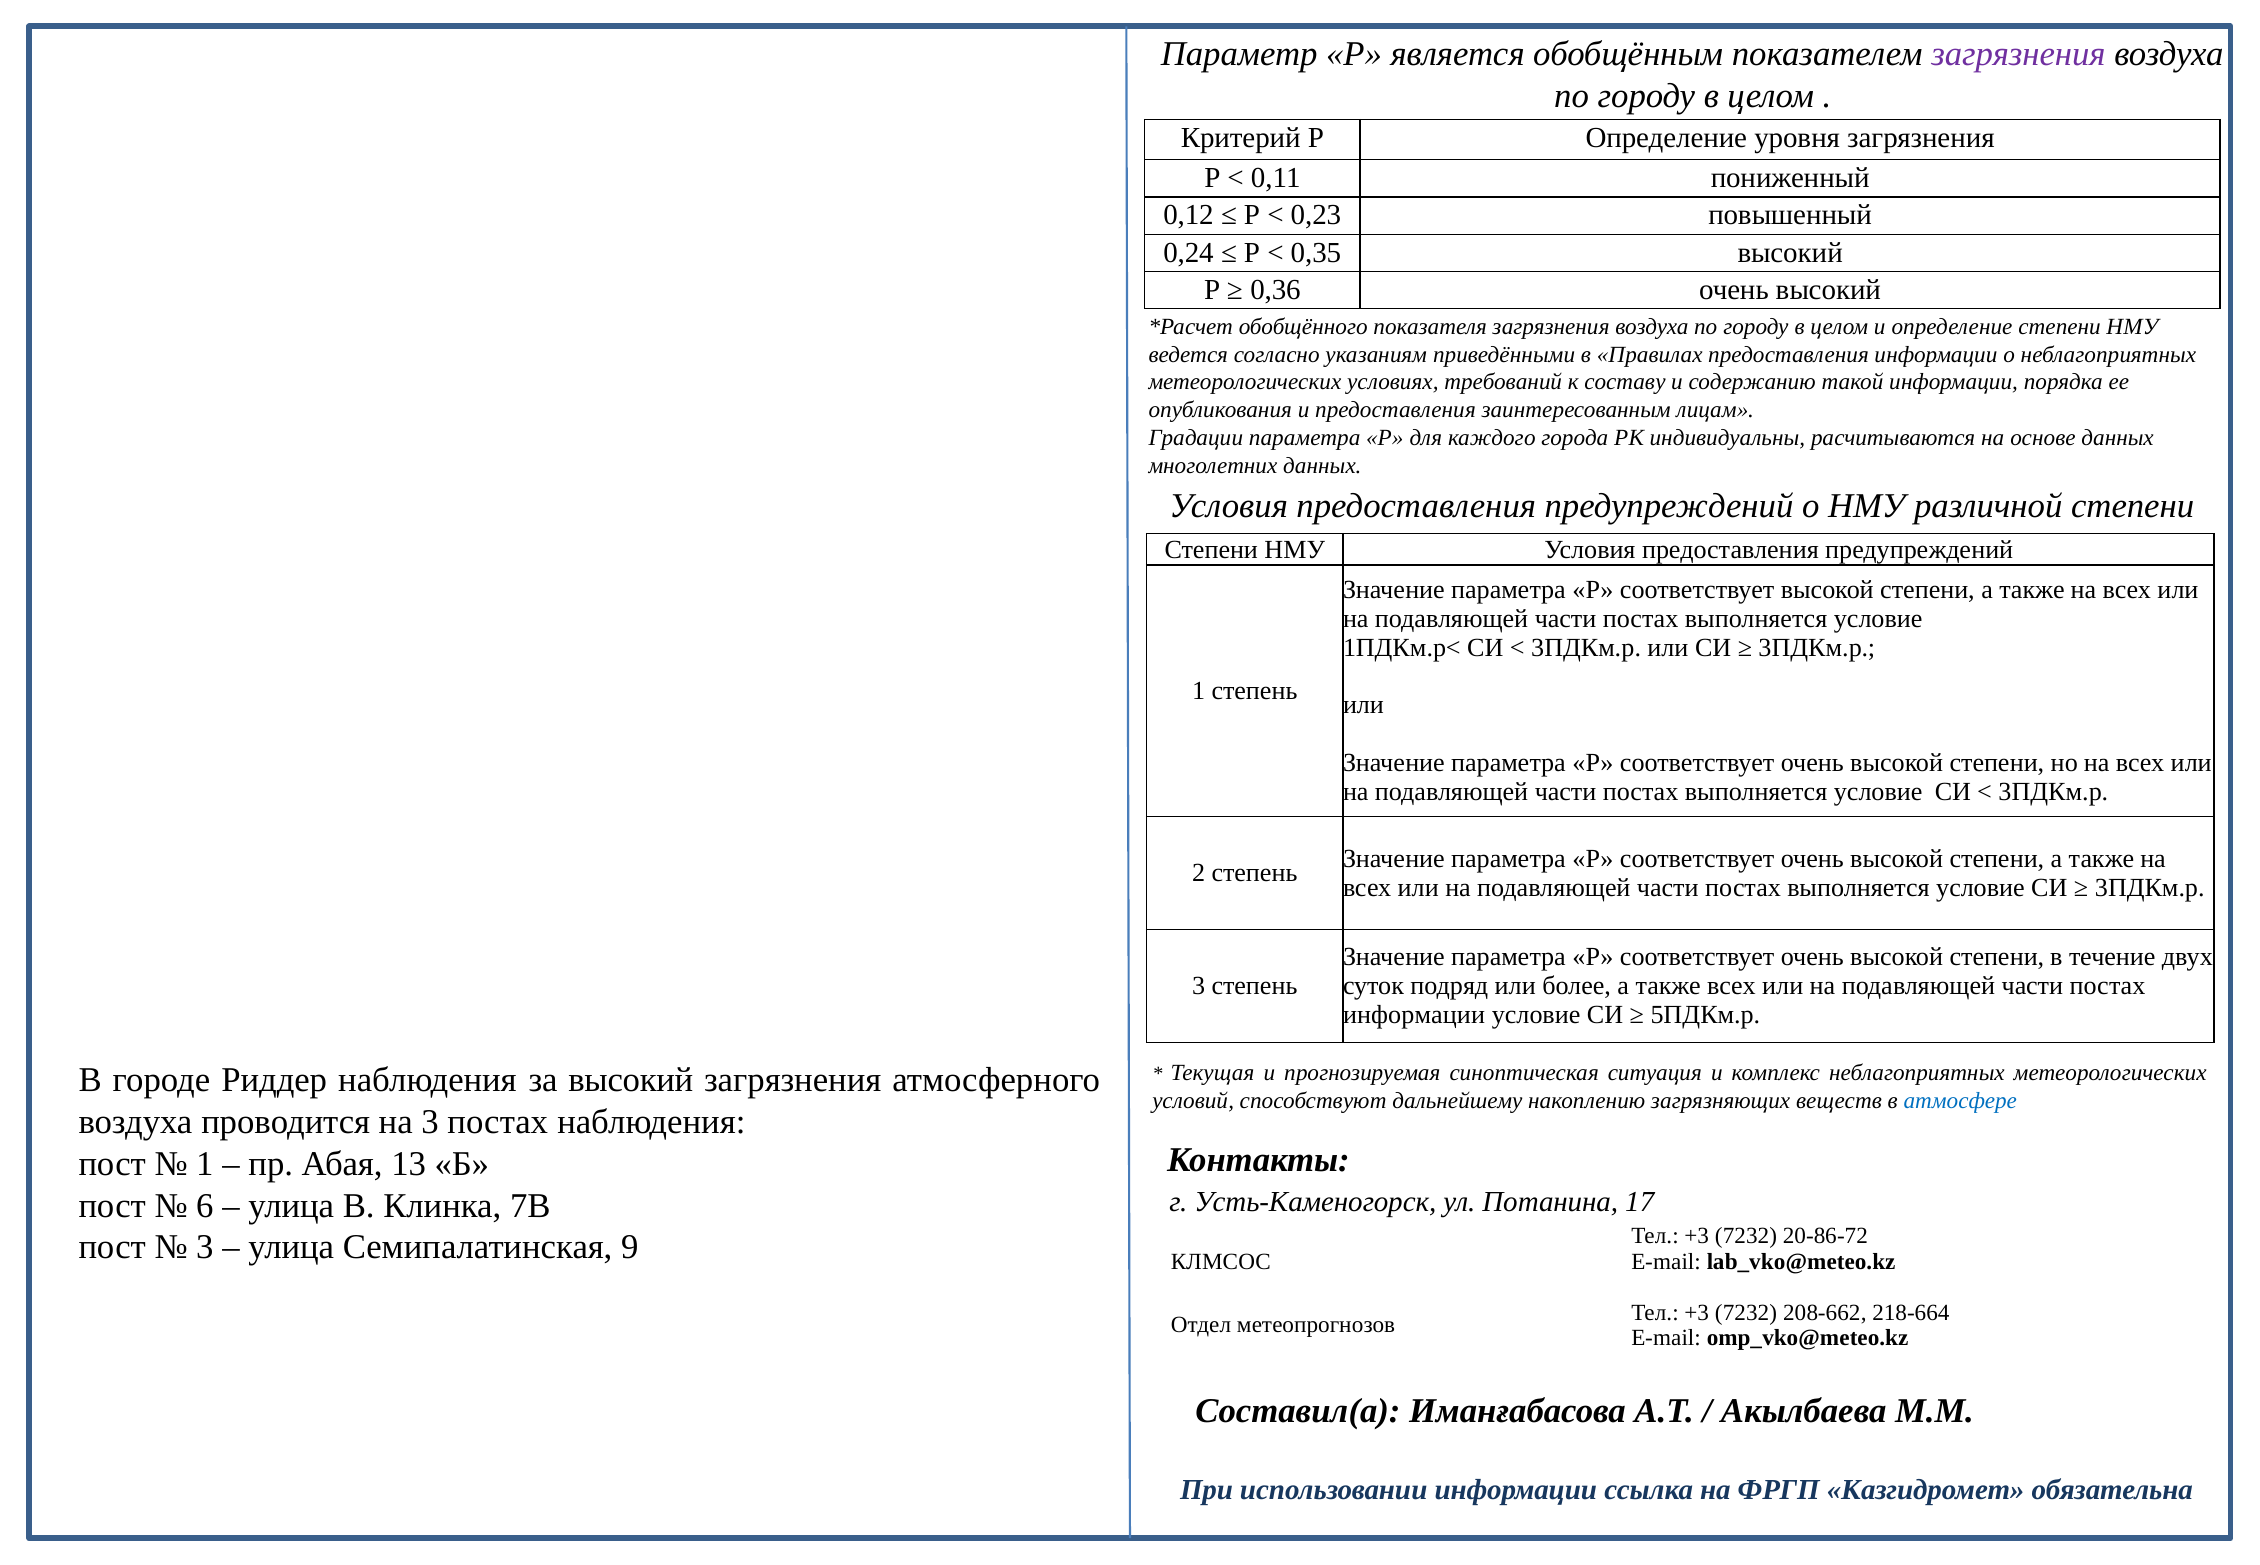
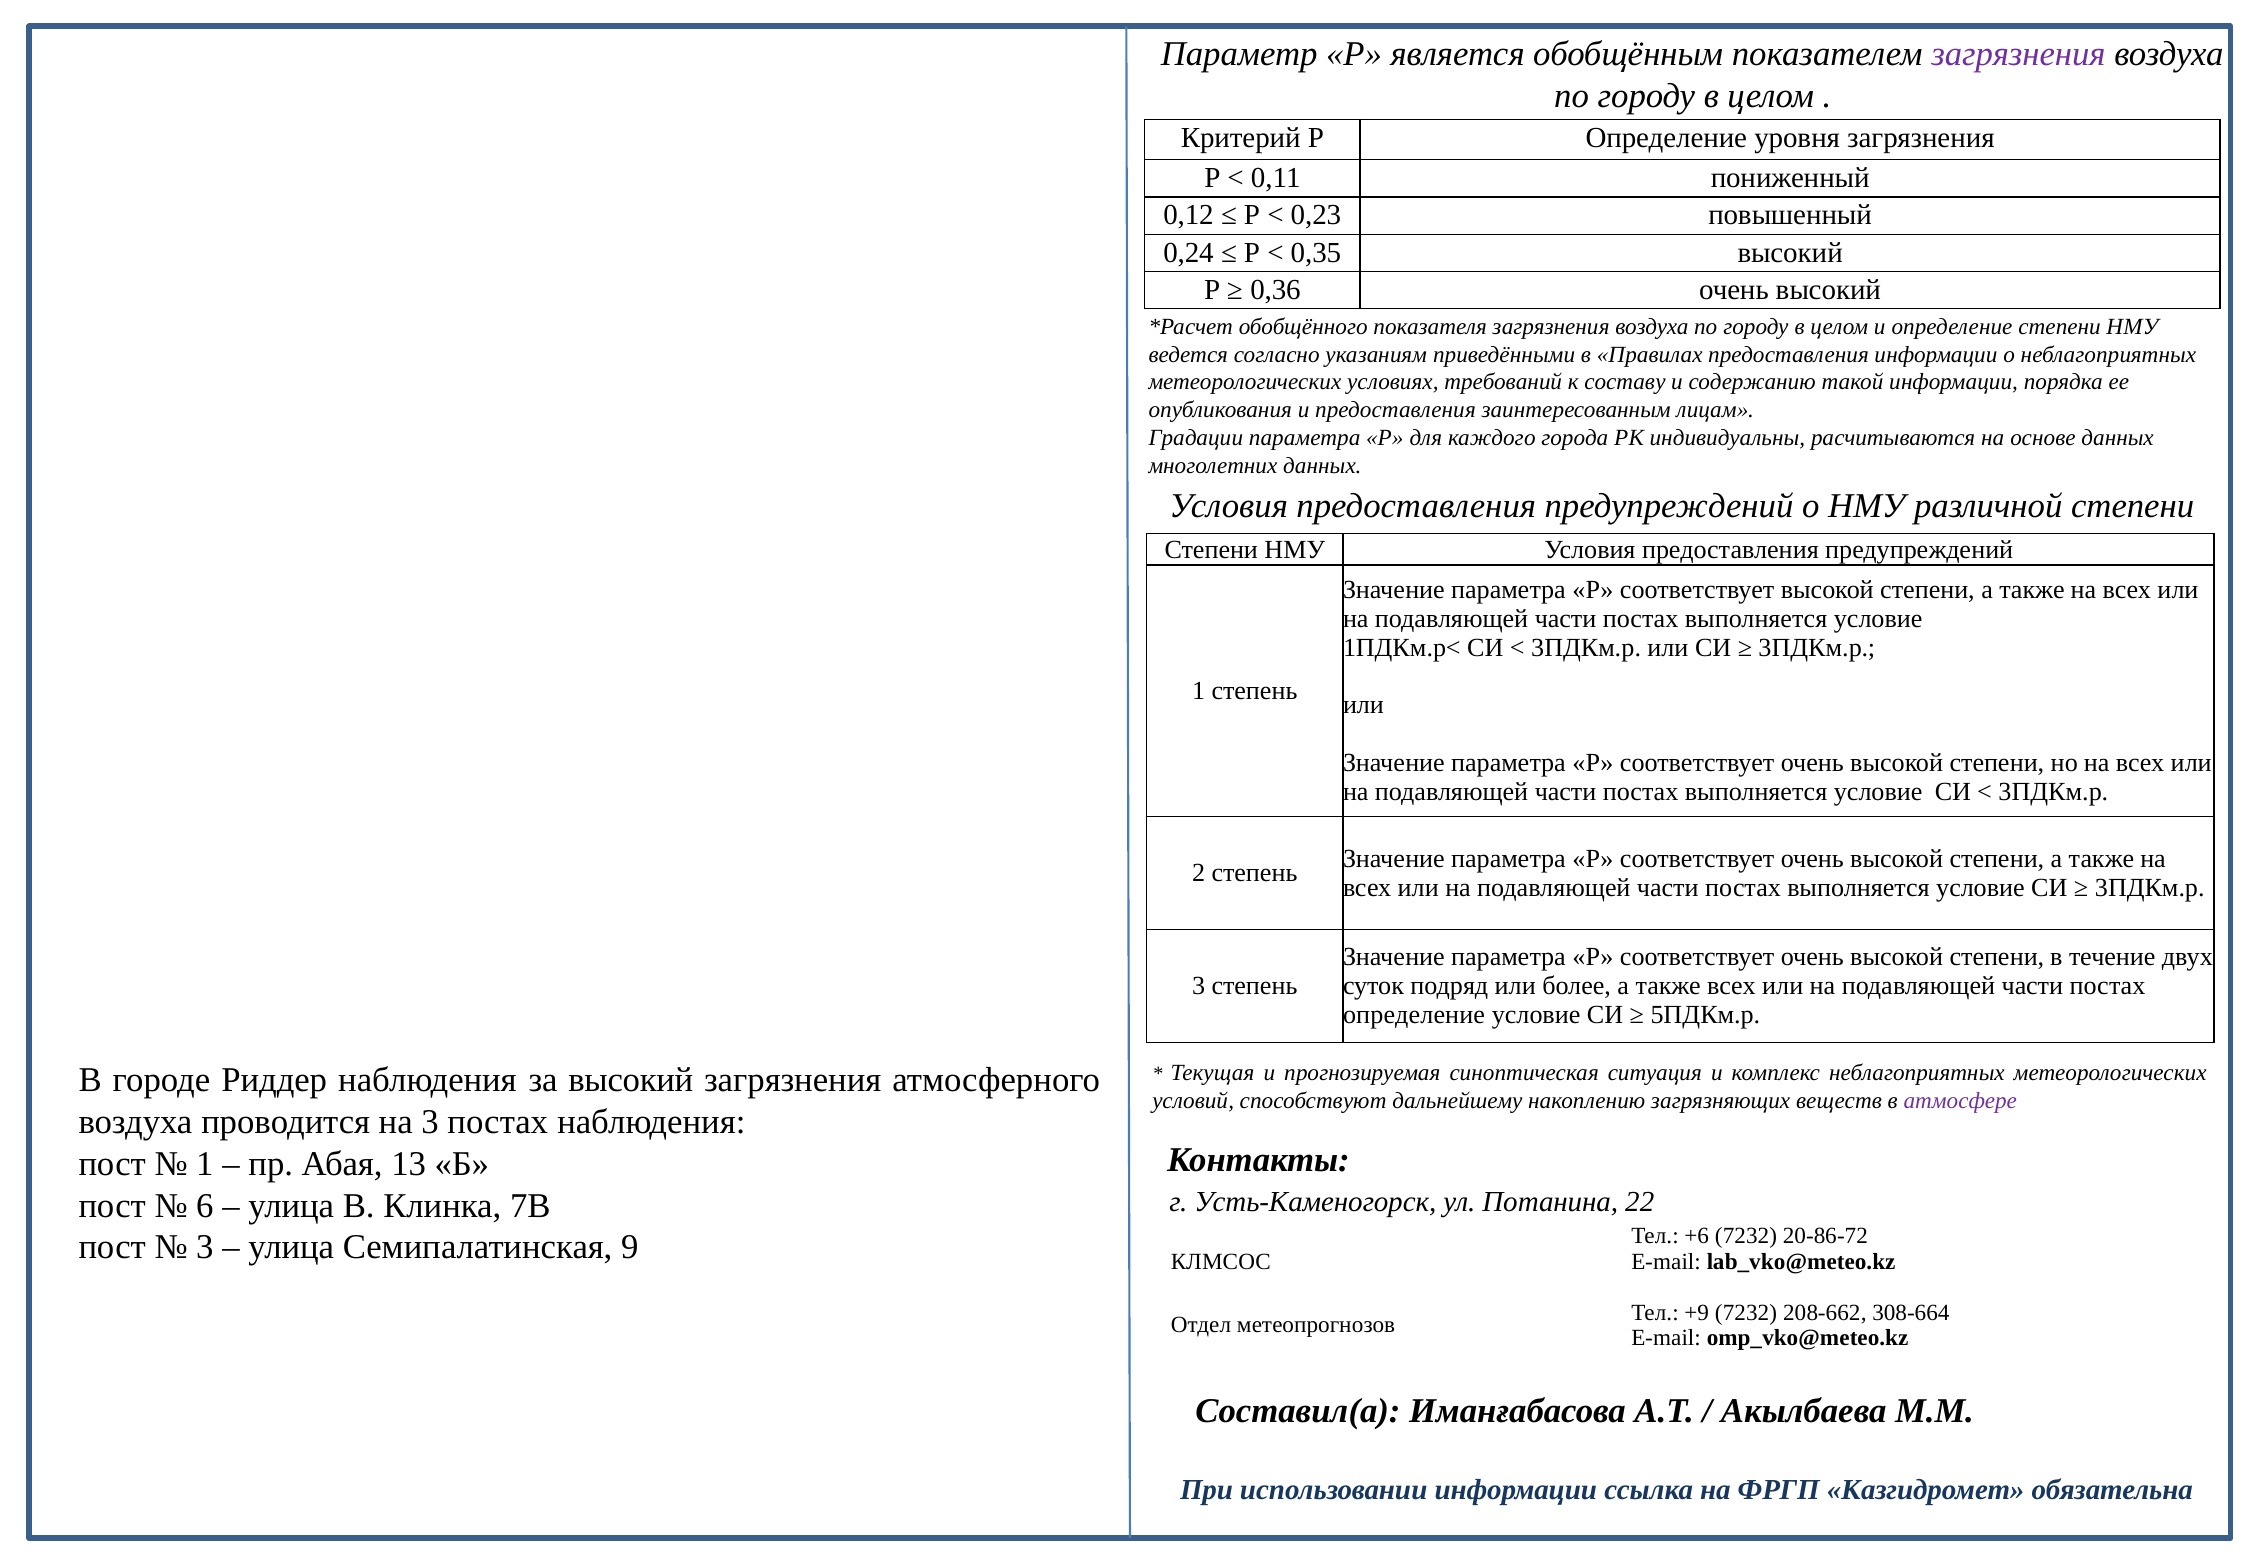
информации: информации -> определение (1414, 1015)
атмосфере colour: blue -> purple (1960, 1101)
17: 17 -> 22 (1640, 1201)
+3: +3 -> +6 (1697, 1235)
+3: +3 -> +9 (1697, 1312)
218-664: 218-664 -> 308-664 (1911, 1312)
